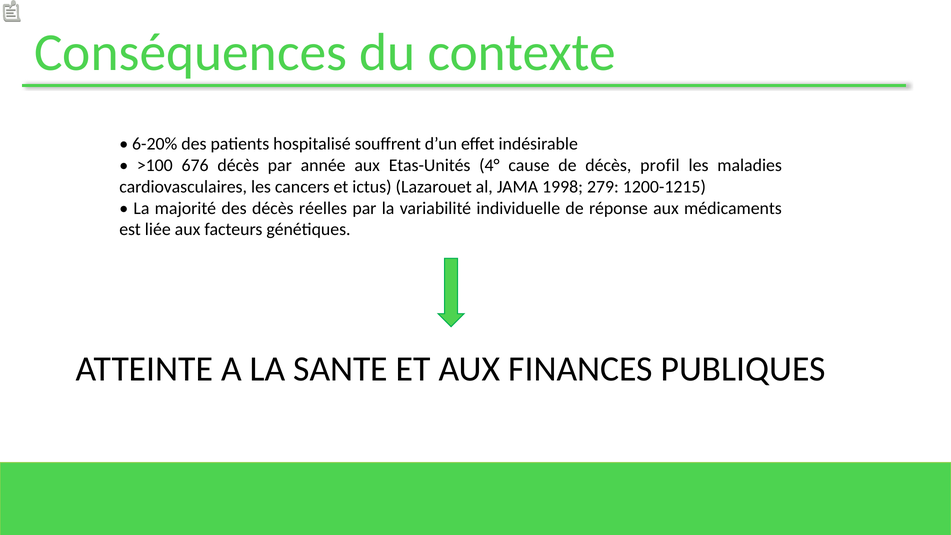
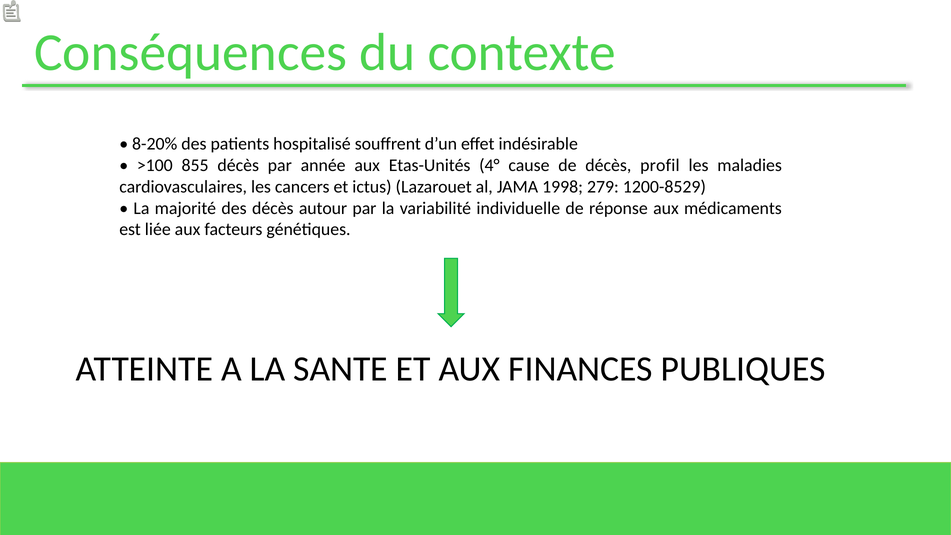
6-20%: 6-20% -> 8-20% (155, 144)
676: 676 -> 855 (195, 165)
1200-1215: 1200-1215 -> 1200-8529 (664, 187)
réelles: réelles -> autour (323, 208)
